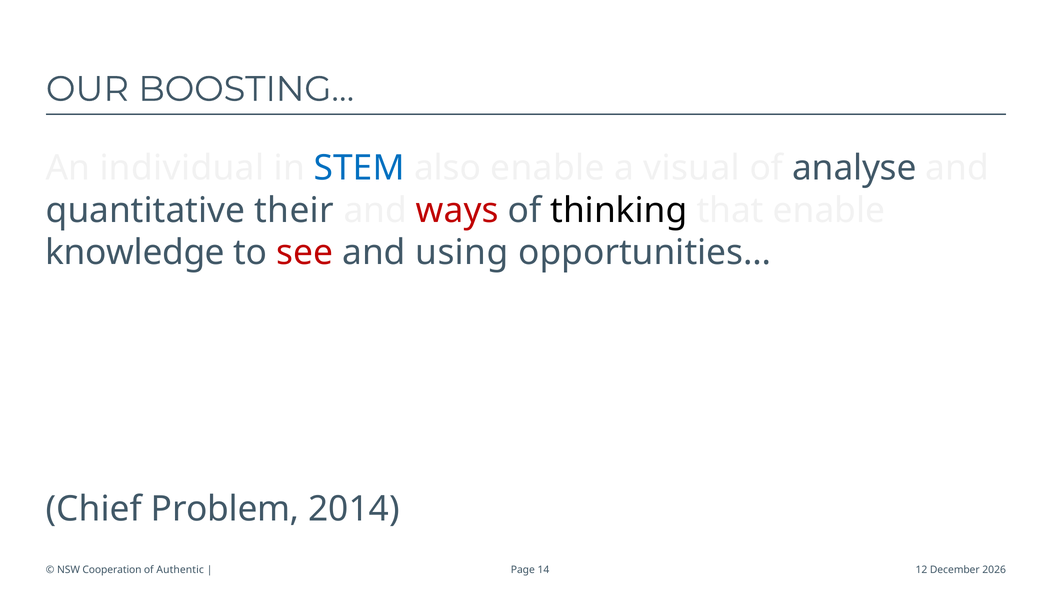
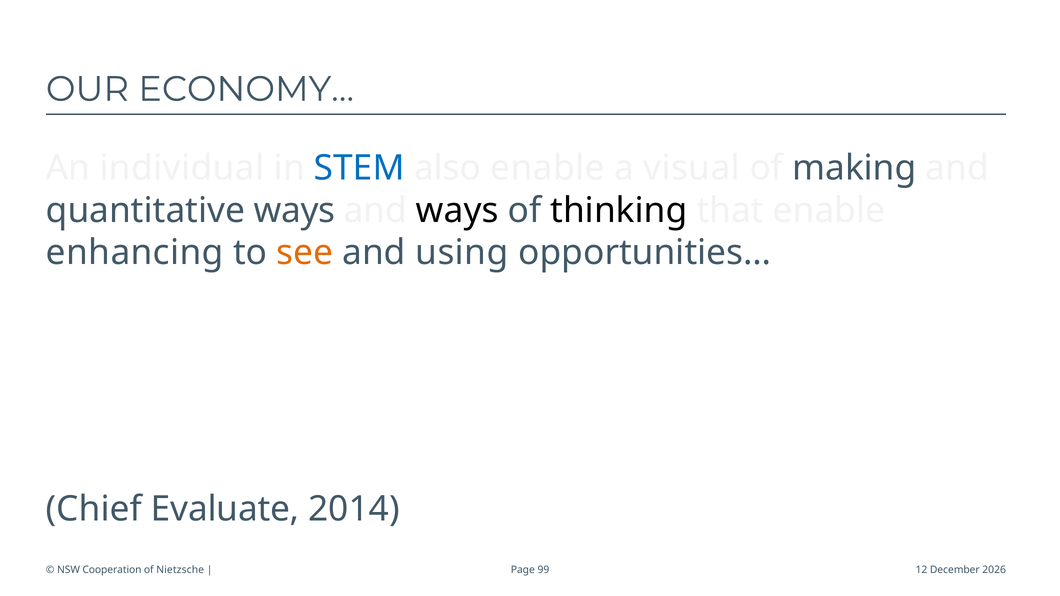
BOOSTING…: BOOSTING… -> ECONOMY… (246, 89)
analyse: analyse -> making (854, 168)
quantitative their: their -> ways (294, 211)
ways colour: red -> black (457, 211)
knowledge: knowledge -> enhancing (135, 253)
see colour: red -> orange (305, 253)
Problem: Problem -> Evaluate (225, 509)
Authentic: Authentic -> Nietzsche (180, 570)
14: 14 -> 99 (543, 570)
